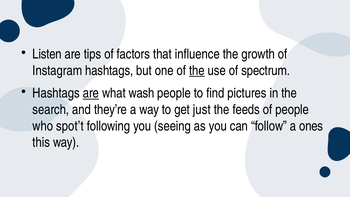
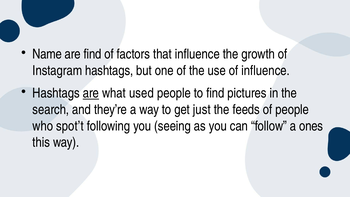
Listen: Listen -> Name (47, 54)
are tips: tips -> find (93, 54)
the underline: present -> none (197, 71)
of spectrum: spectrum -> influence (266, 71)
wash: wash -> used (141, 93)
